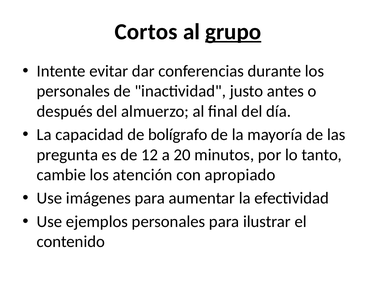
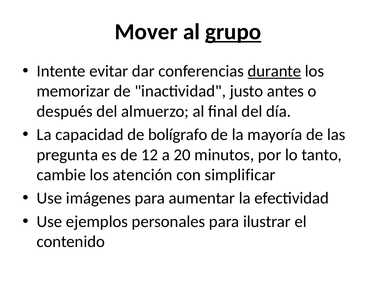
Cortos: Cortos -> Mover (146, 32)
durante underline: none -> present (274, 71)
personales: personales -> memorizar (73, 91)
apropiado: apropiado -> simplificar (240, 175)
